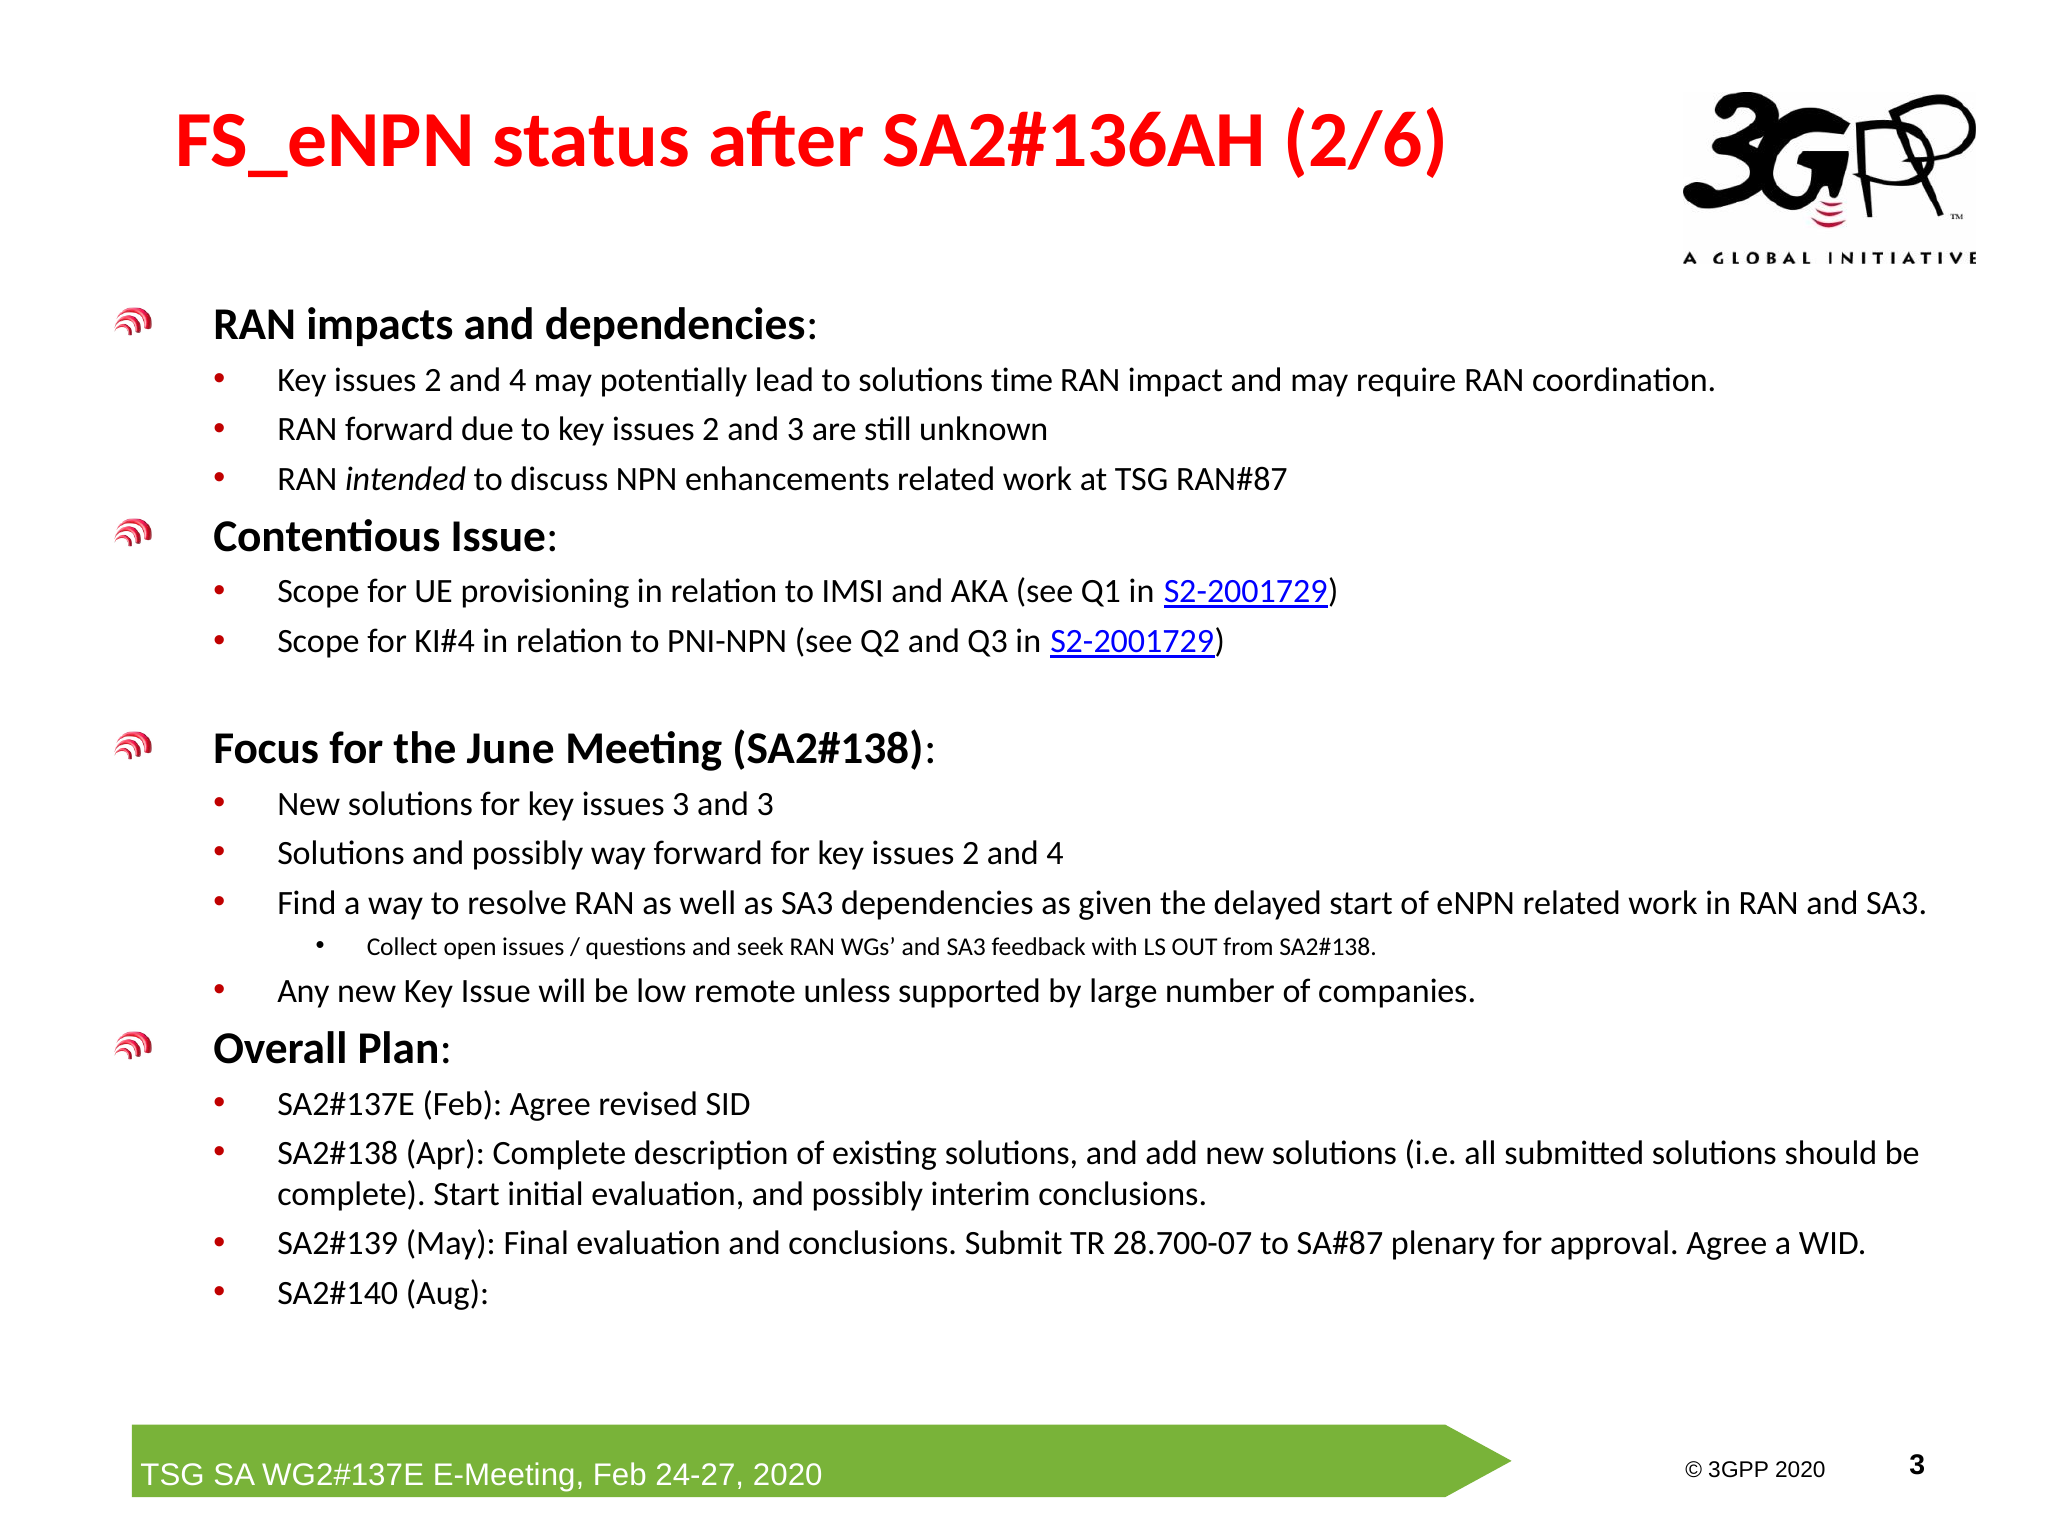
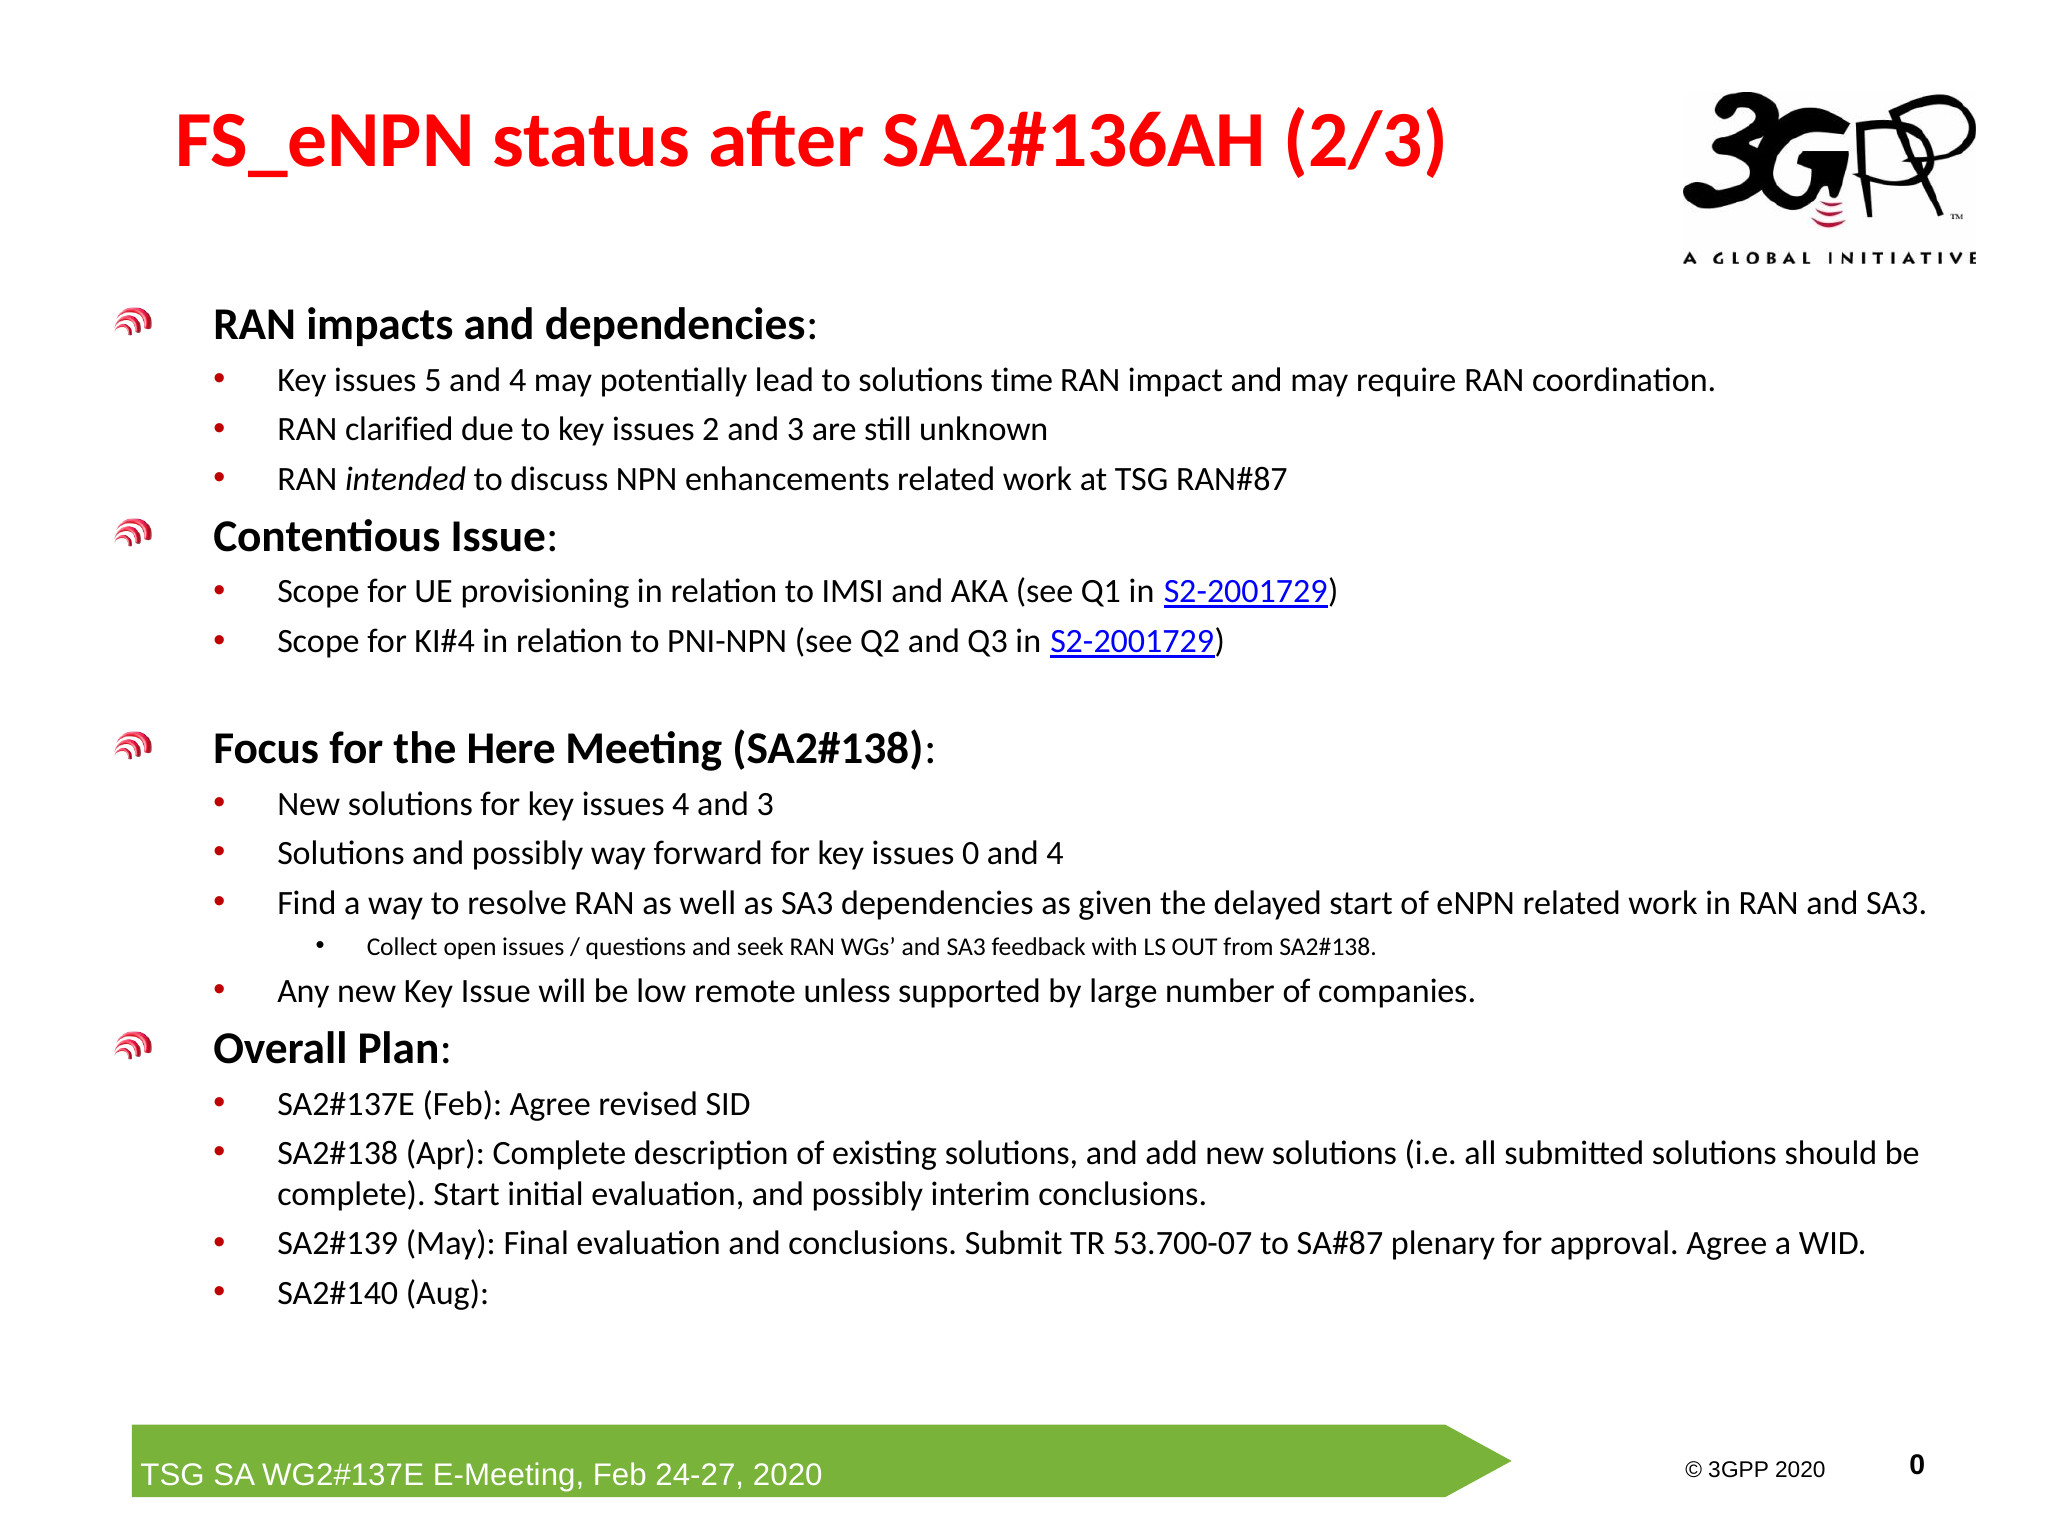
2/6: 2/6 -> 2/3 (1366, 140)
2: 2 -> 5 (433, 380)
RAN forward: forward -> clarified (399, 430)
June: June -> Here (511, 749)
issues 3: 3 -> 4 (681, 804)
for key issues 2: 2 -> 0 (971, 854)
28.700-07: 28.700-07 -> 53.700-07 (1183, 1244)
3: 3 -> 0 (1917, 1466)
